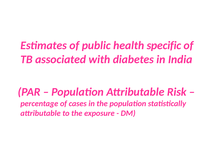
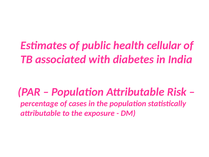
specific: specific -> cellular (164, 45)
